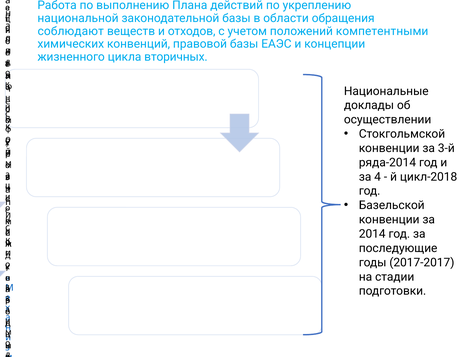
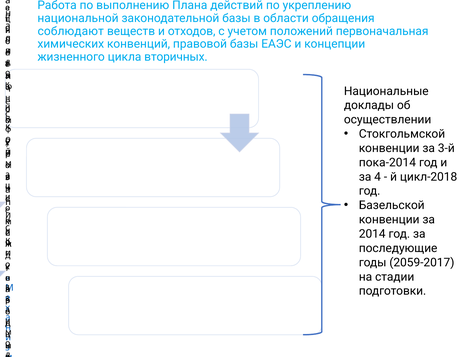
компетентными: компетентными -> первоначальная (382, 31)
ряда-2014: ряда-2014 -> пока-2014 (387, 163)
2017-2017: 2017-2017 -> 2059-2017 (422, 262)
